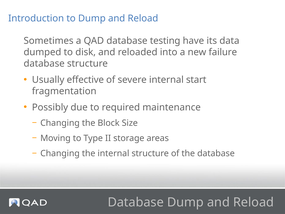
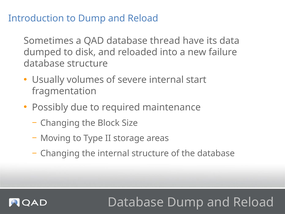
testing: testing -> thread (165, 41)
effective: effective -> volumes (85, 80)
